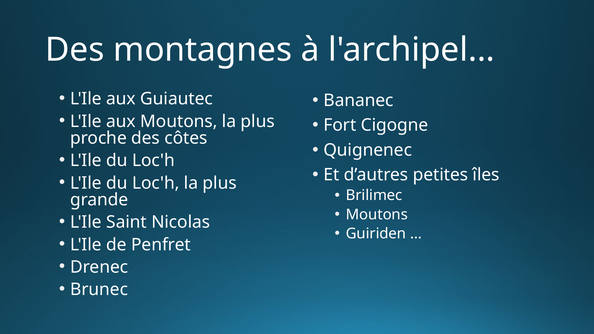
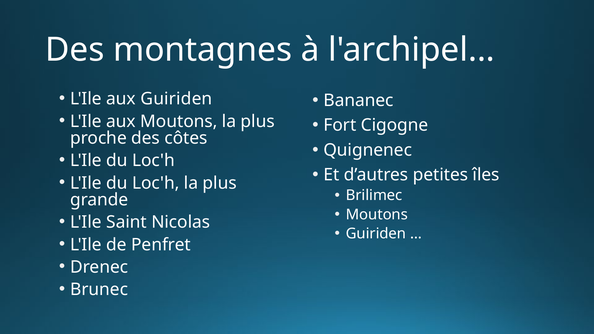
aux Guiautec: Guiautec -> Guiriden (176, 99)
